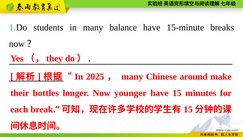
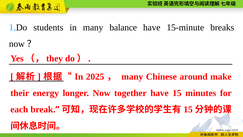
bottles: bottles -> energy (46, 93)
younger: younger -> together (130, 93)
